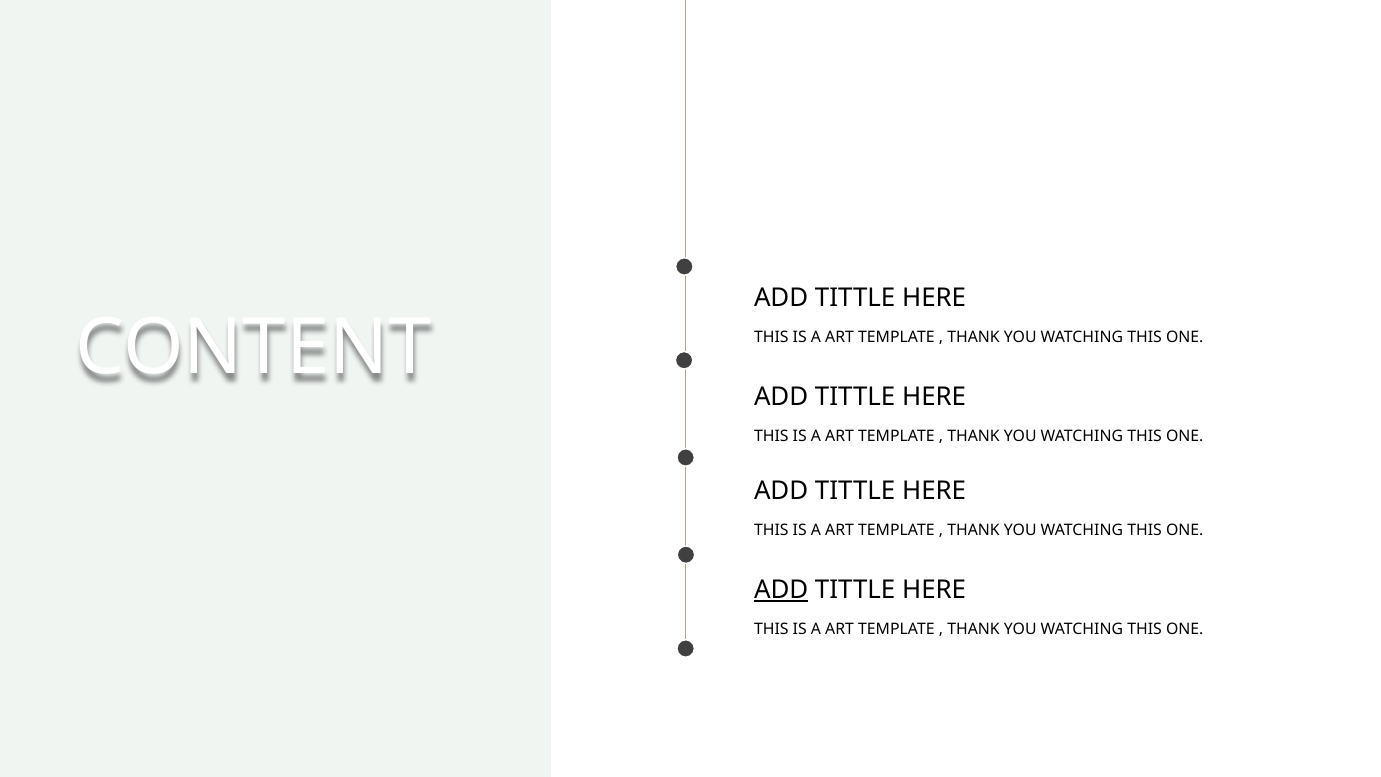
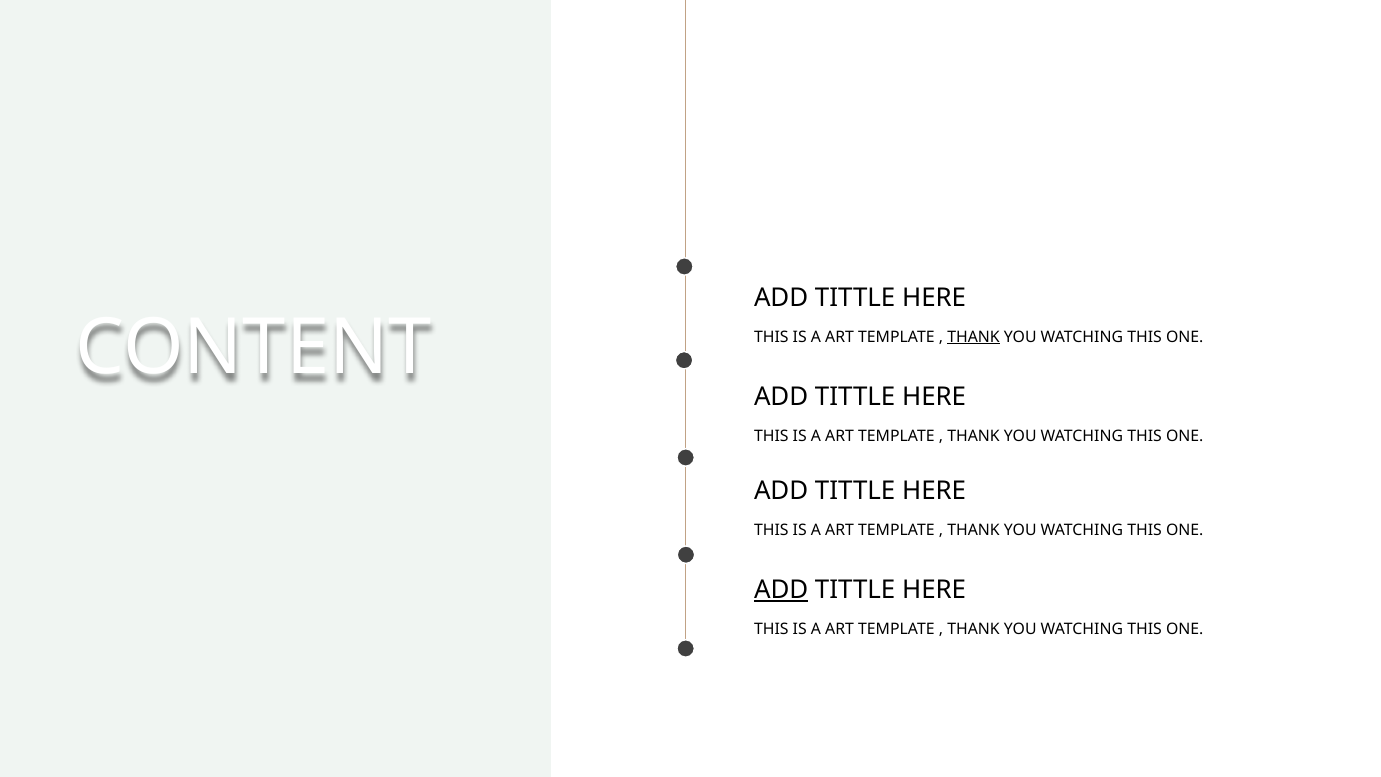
THANK underline: none -> present (974, 337)
